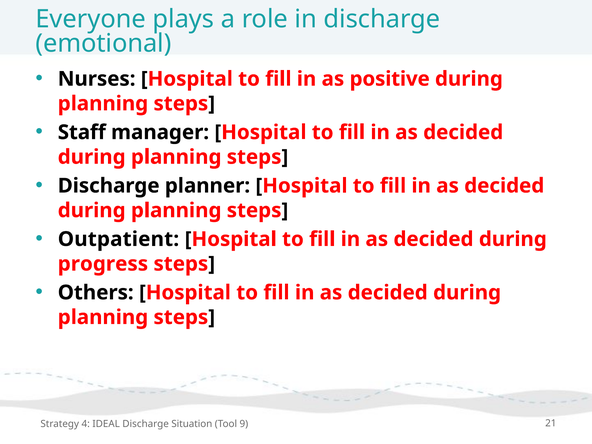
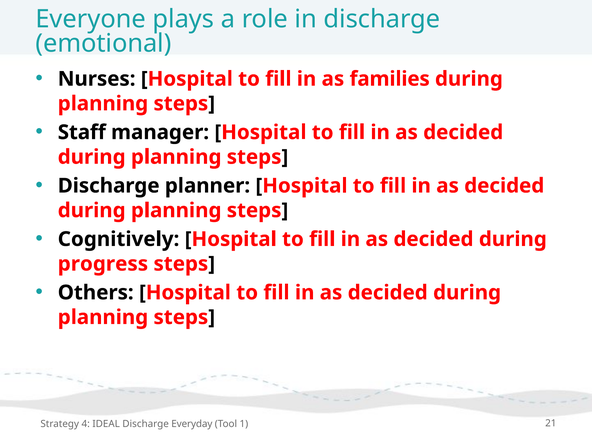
positive: positive -> families (390, 79)
Outpatient: Outpatient -> Cognitively (119, 239)
Situation: Situation -> Everyday (192, 424)
9: 9 -> 1 (244, 424)
